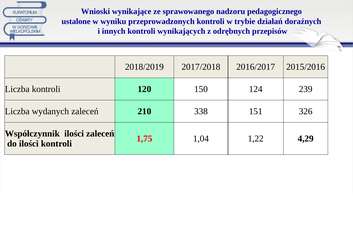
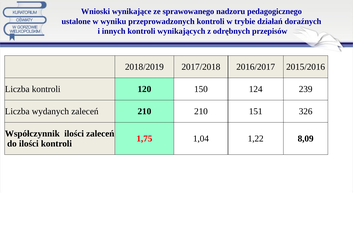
210 338: 338 -> 210 (201, 111)
4,29: 4,29 -> 8,09 (306, 138)
